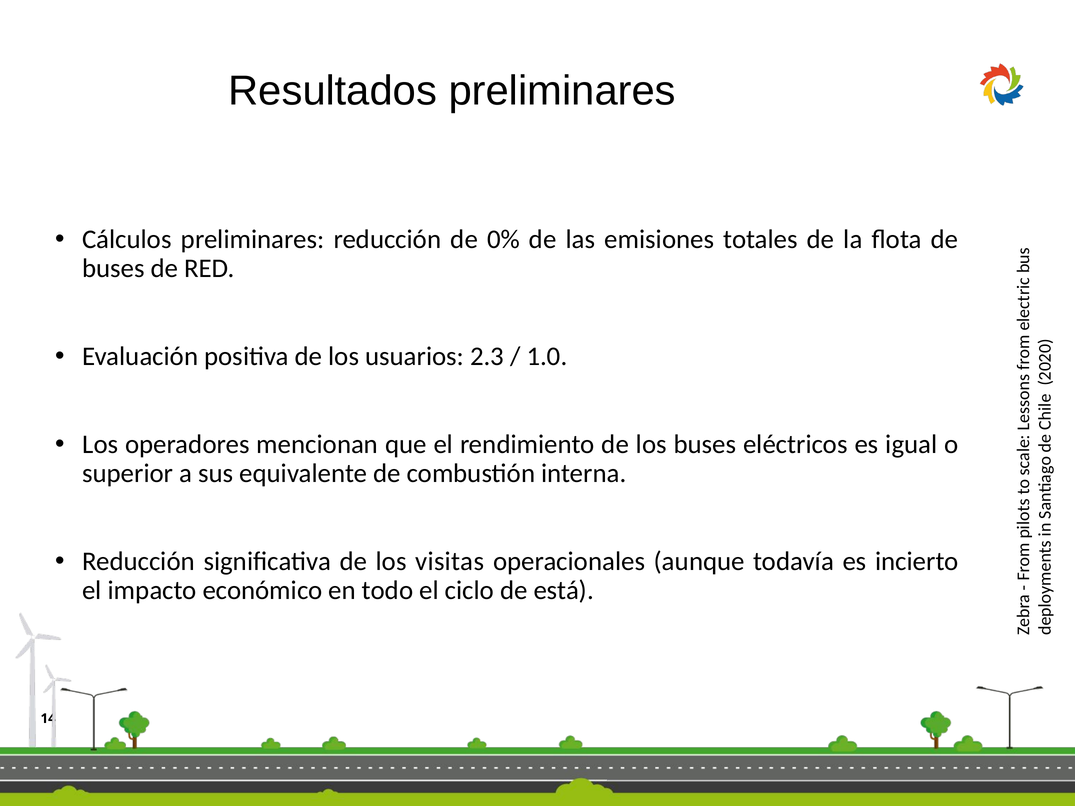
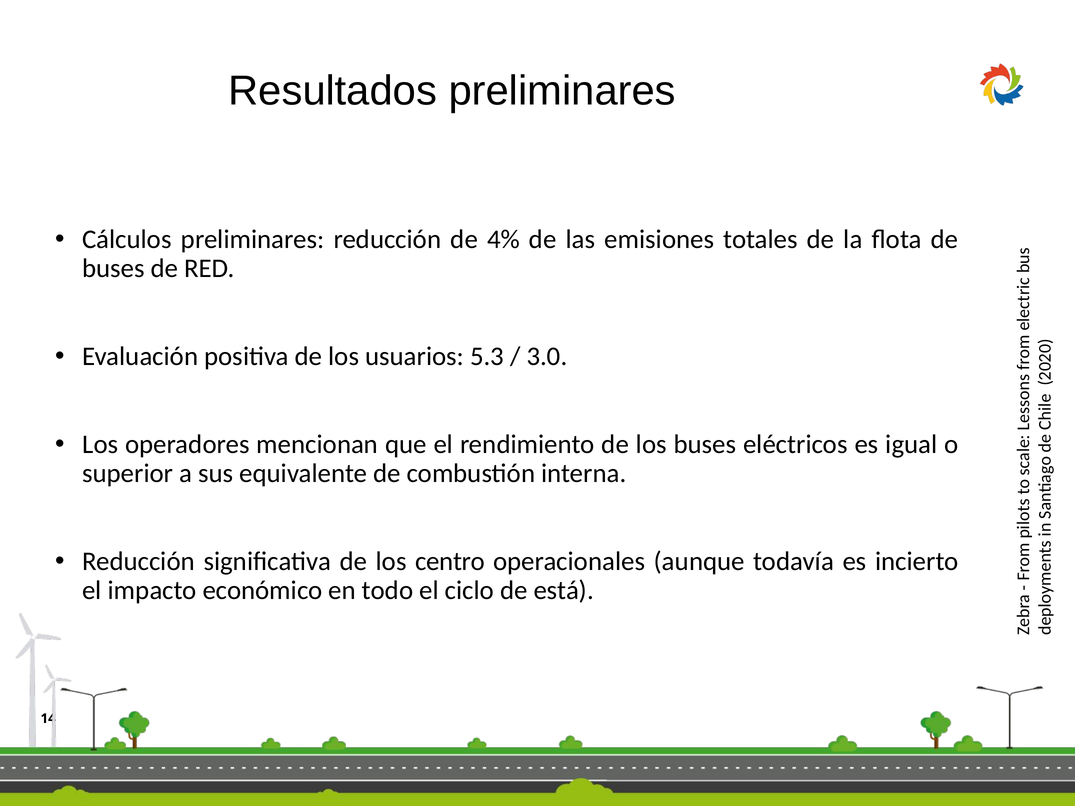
0%: 0% -> 4% (503, 240)
2.3: 2.3 -> 5.3 (487, 357)
1.0: 1.0 -> 3.0 (547, 357)
visitas: visitas -> centro (450, 561)
